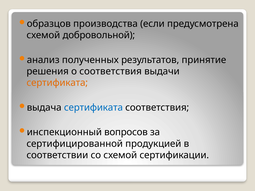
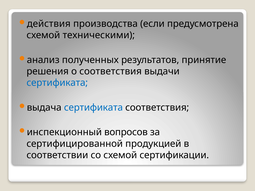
образцов: образцов -> действия (49, 24)
добровольной: добровольной -> техническими (99, 35)
сертификата colour: orange -> blue (57, 83)
